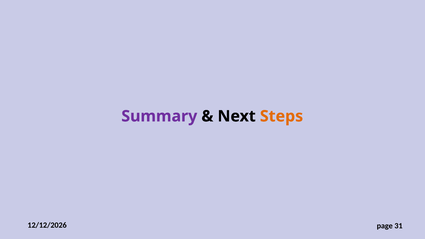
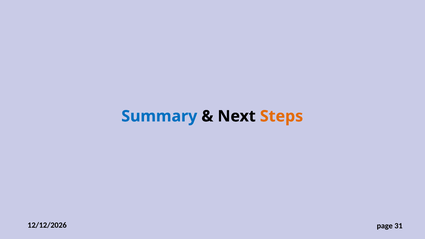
Summary colour: purple -> blue (159, 116)
